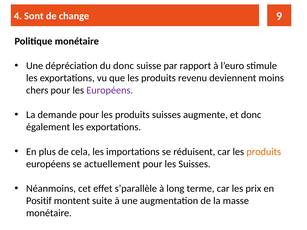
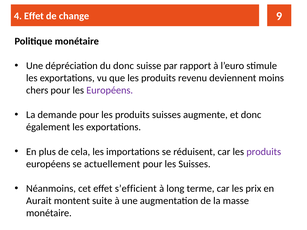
4 Sont: Sont -> Effet (34, 16)
produits colour: orange -> purple (264, 152)
s’parallèle: s’parallèle -> s’efficient (136, 189)
Positif: Positif -> Aurait (39, 201)
